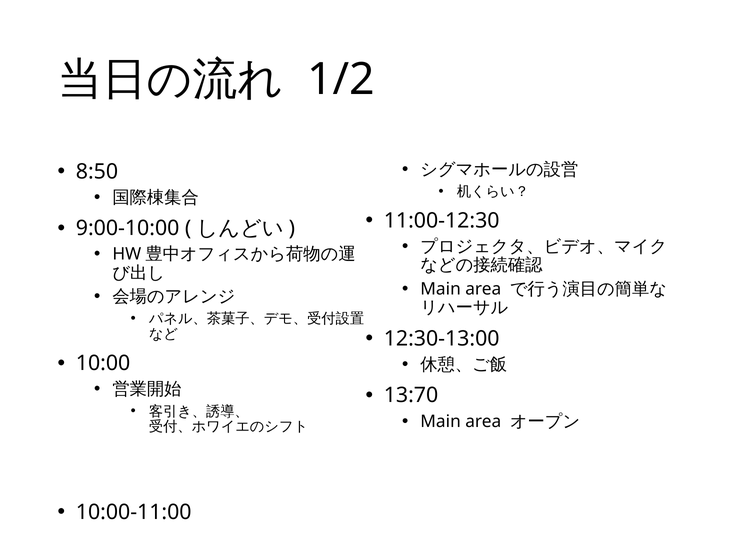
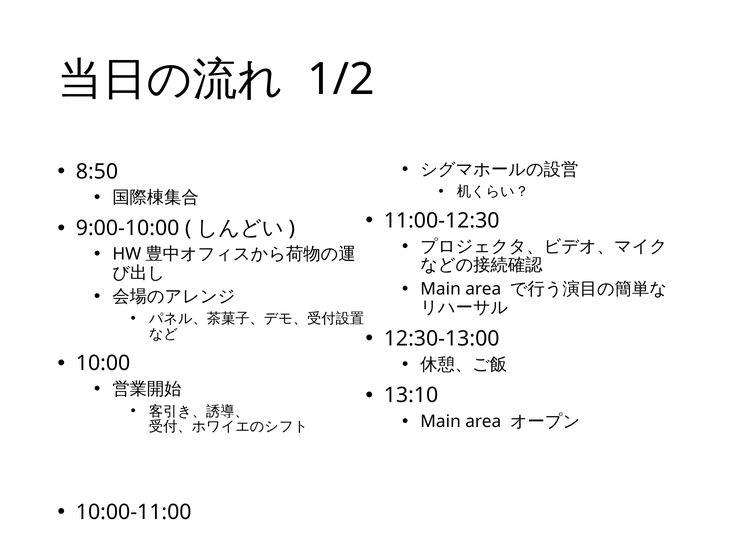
13:70: 13:70 -> 13:10 (411, 396)
